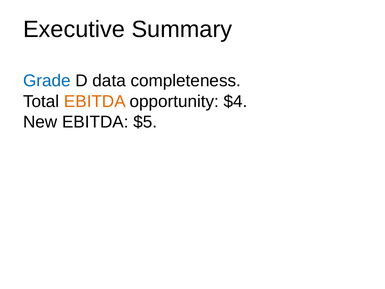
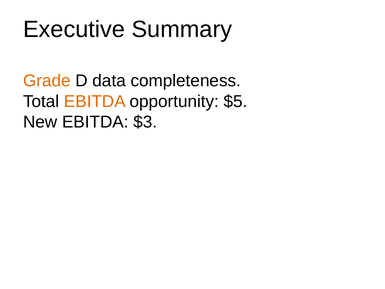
Grade colour: blue -> orange (47, 81)
$4: $4 -> $5 (236, 101)
$5: $5 -> $3 (145, 122)
